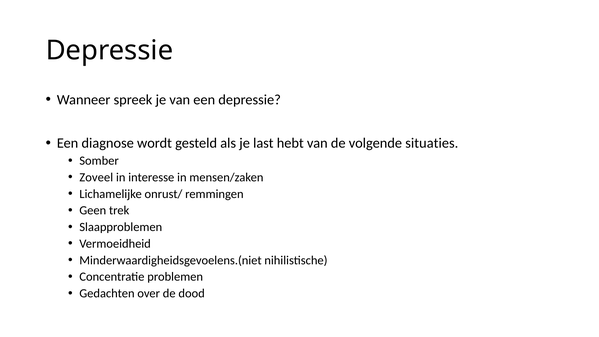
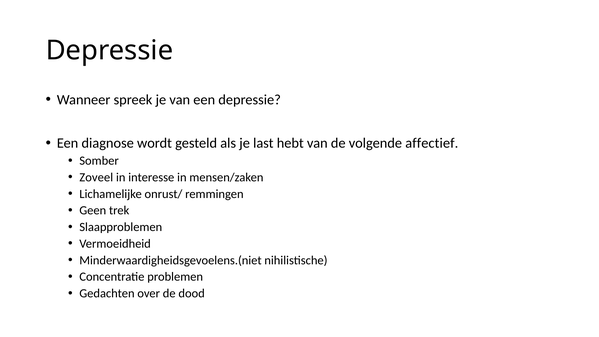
situaties: situaties -> affectief (432, 143)
